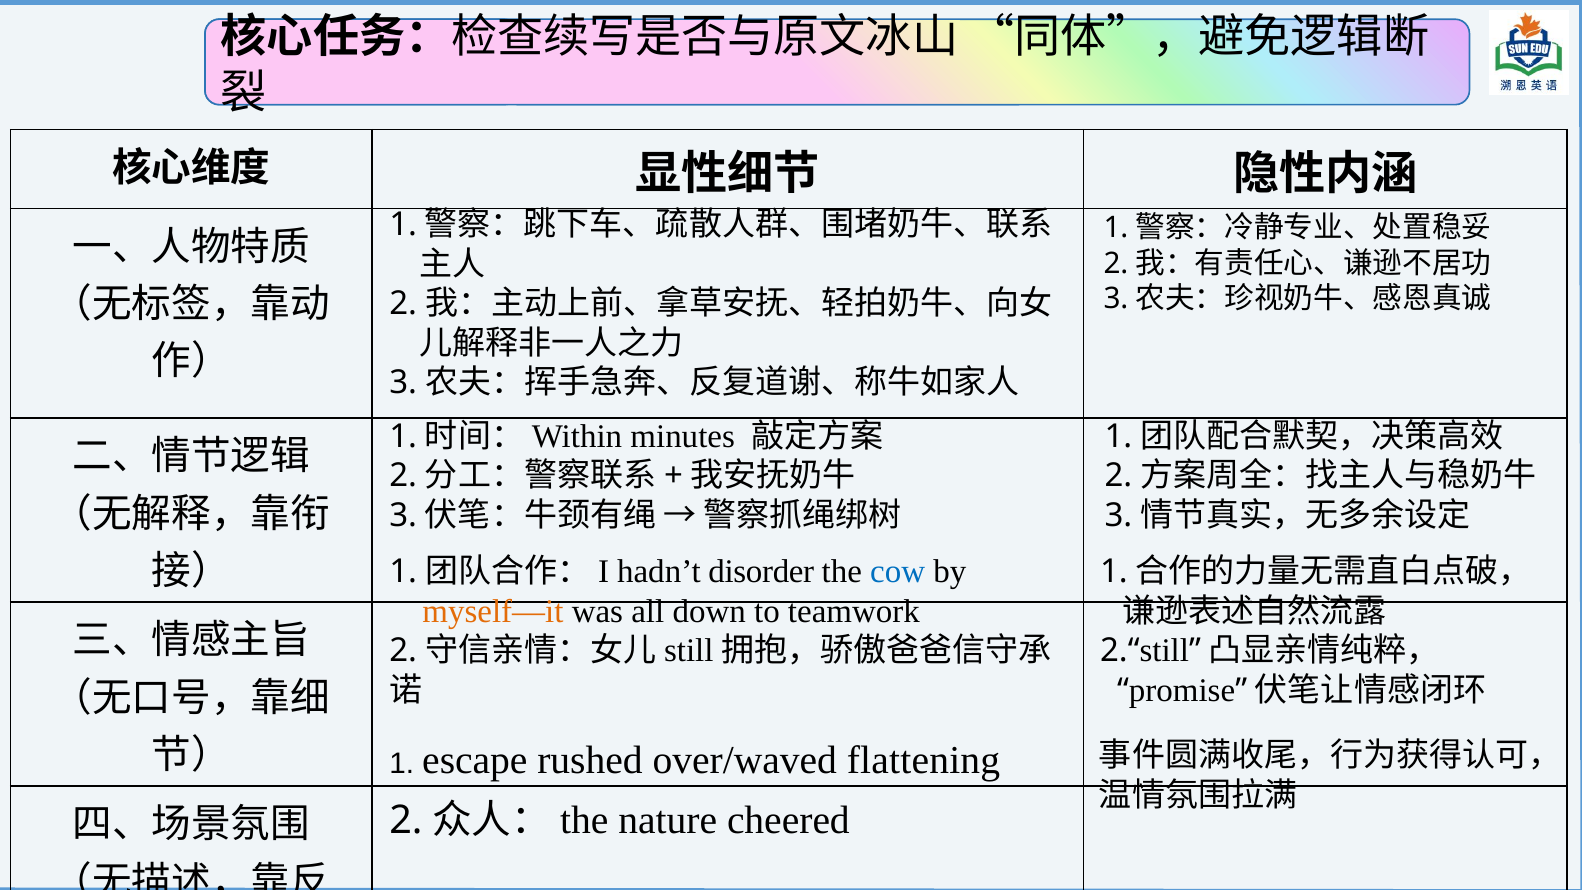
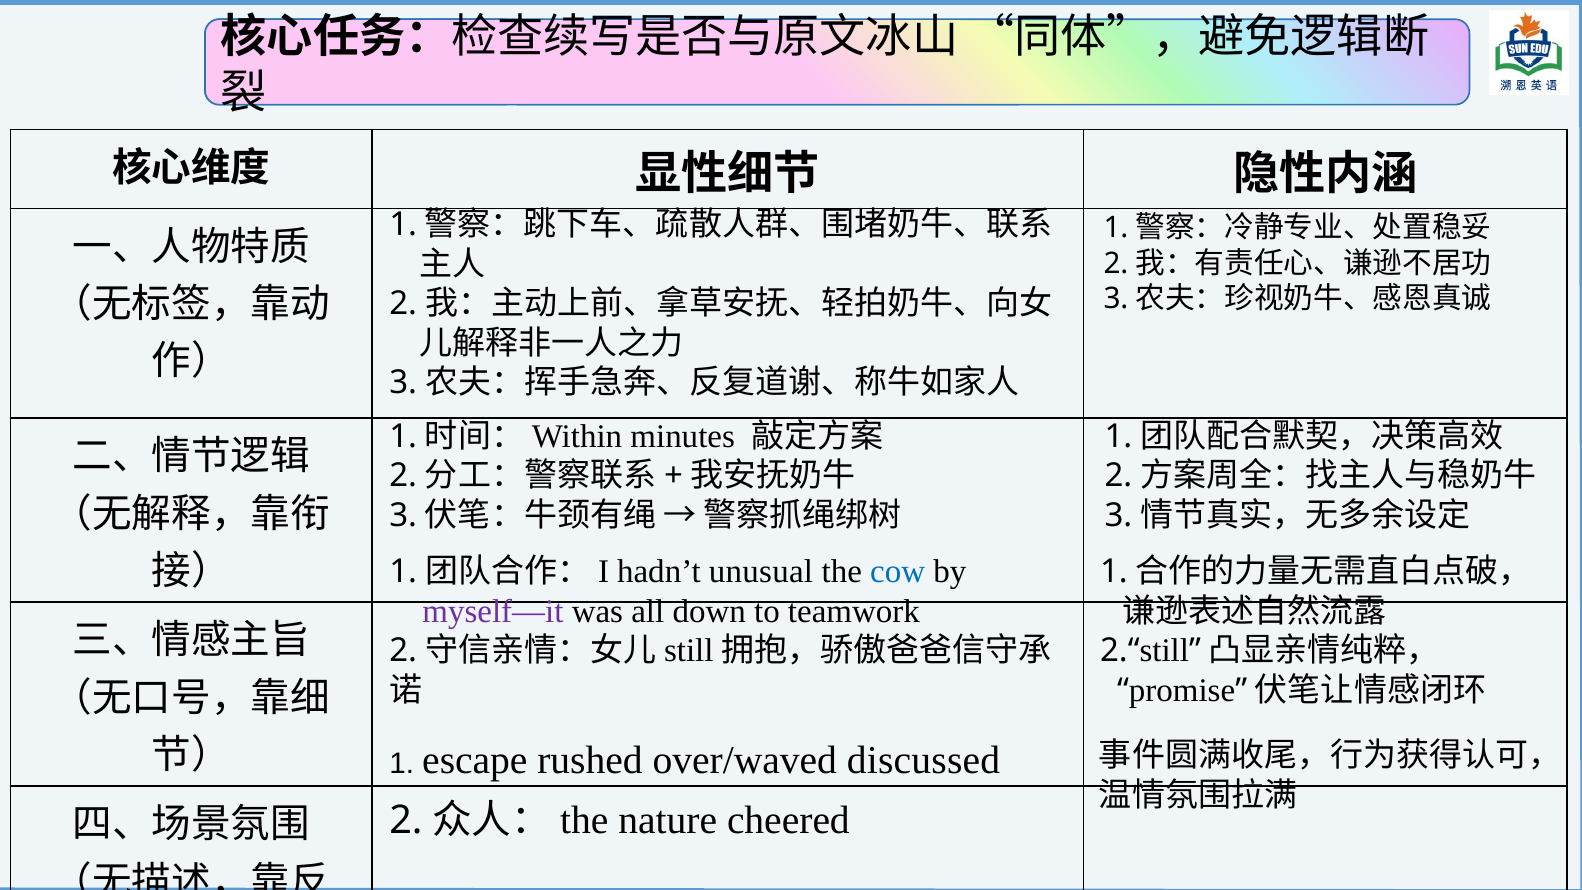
disorder: disorder -> unusual (761, 572)
myself—it colour: orange -> purple (493, 611)
flattening: flattening -> discussed (924, 760)
